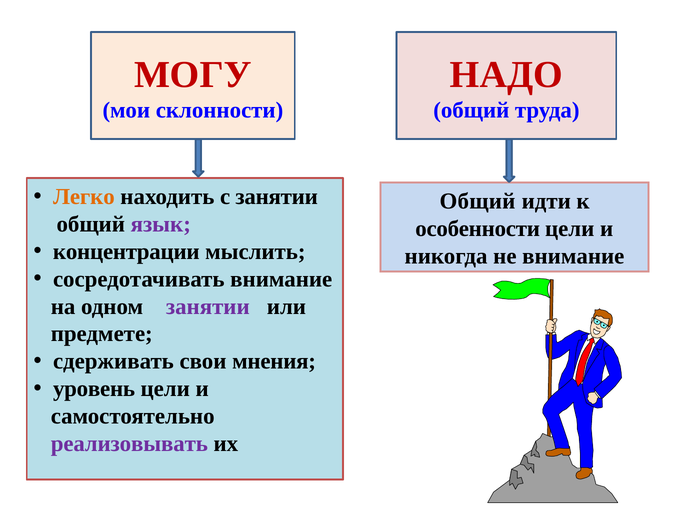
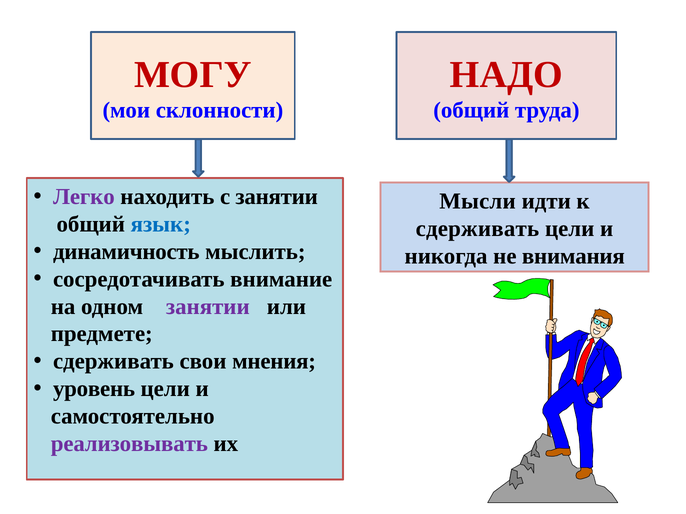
Легко colour: orange -> purple (84, 197)
Общий: Общий -> Мысли (477, 201)
язык colour: purple -> blue (161, 225)
особенности: особенности -> сдерживать (477, 229)
концентрации: концентрации -> динамичность (126, 252)
не внимание: внимание -> внимания (573, 256)
